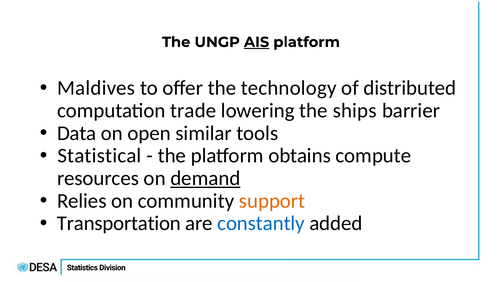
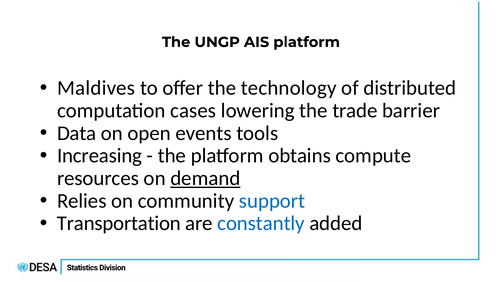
AIS underline: present -> none (257, 42)
trade: trade -> cases (193, 111)
ships: ships -> trade (355, 111)
similar: similar -> events (204, 133)
Statistical: Statistical -> Increasing (100, 156)
support colour: orange -> blue (272, 201)
